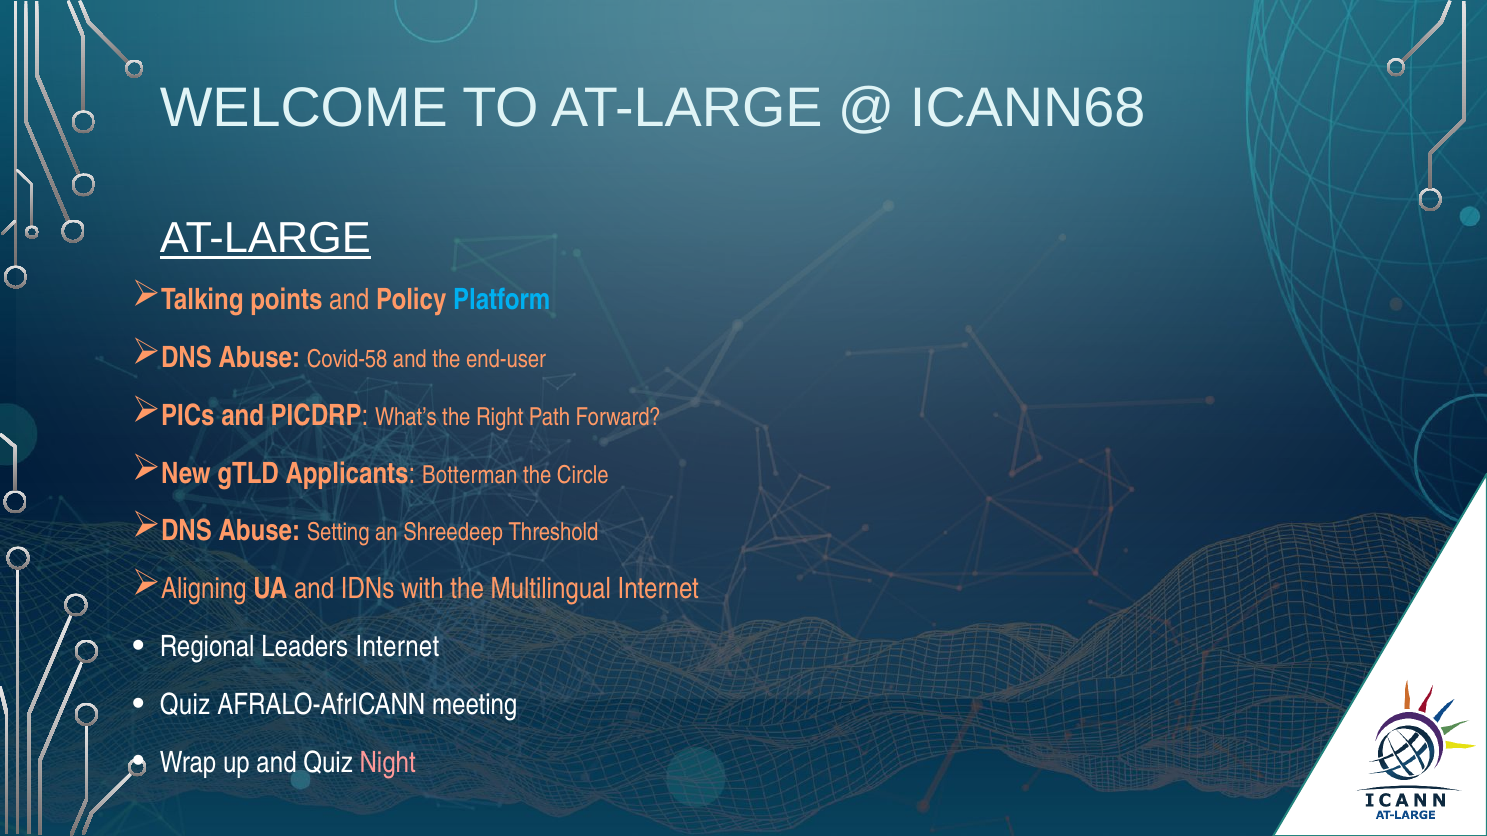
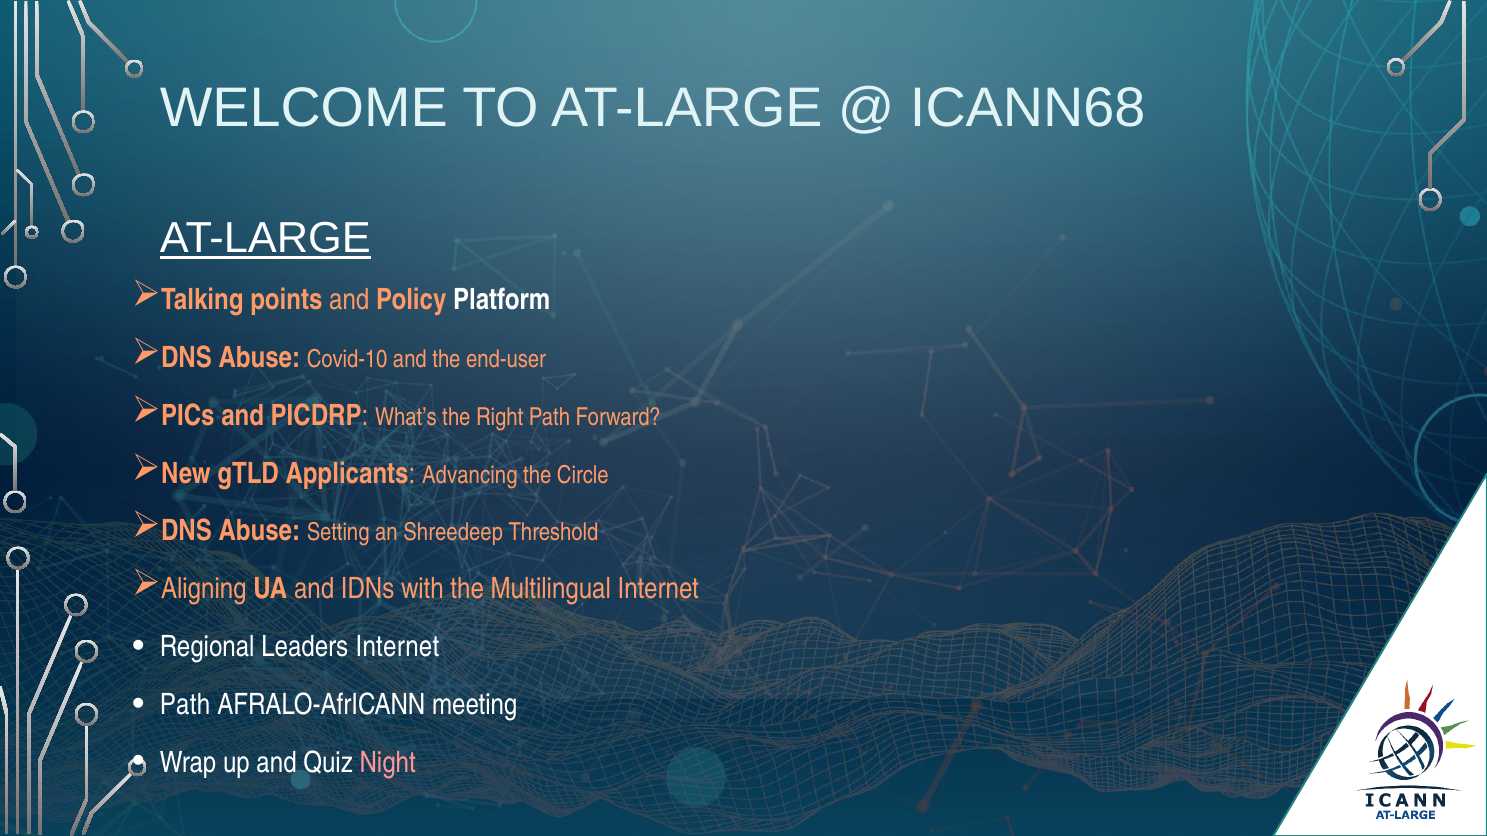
Platform colour: light blue -> white (502, 300)
Covid-58: Covid-58 -> Covid-10 (347, 359)
Botterman: Botterman -> Advancing (470, 475)
Quiz: Quiz -> Path (185, 705)
